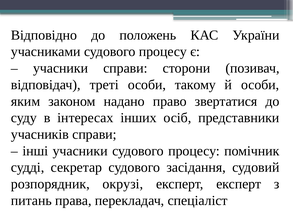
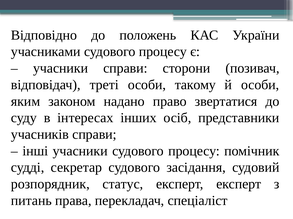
окрузі: окрузі -> статус (123, 185)
